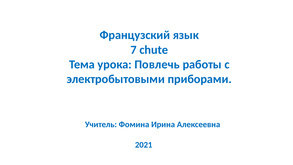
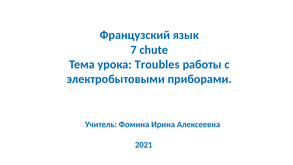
Повлечь: Повлечь -> Troubles (157, 64)
